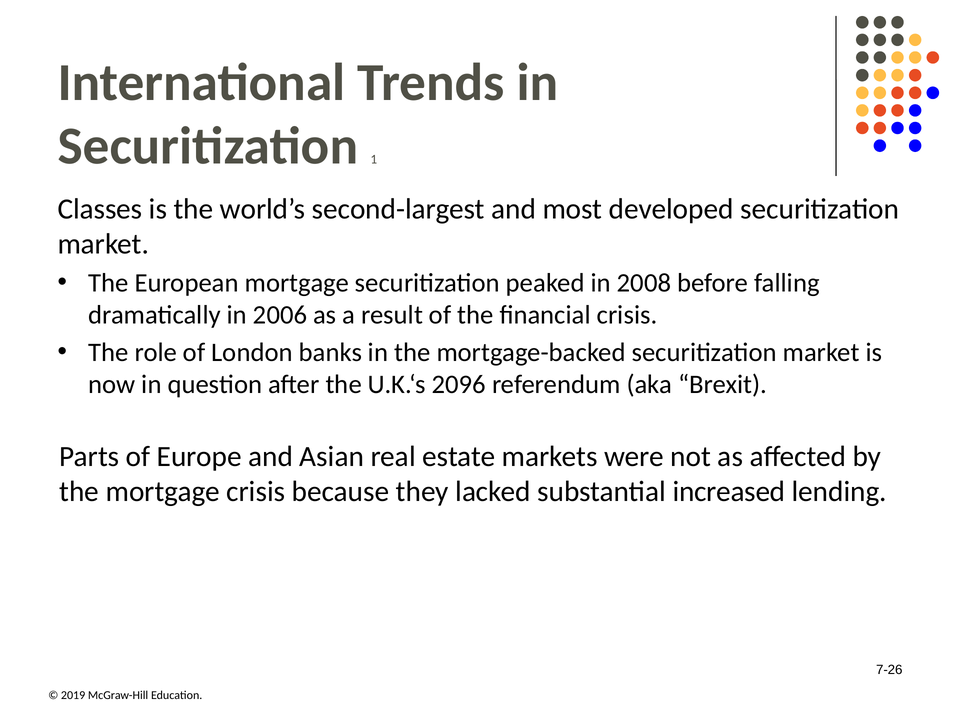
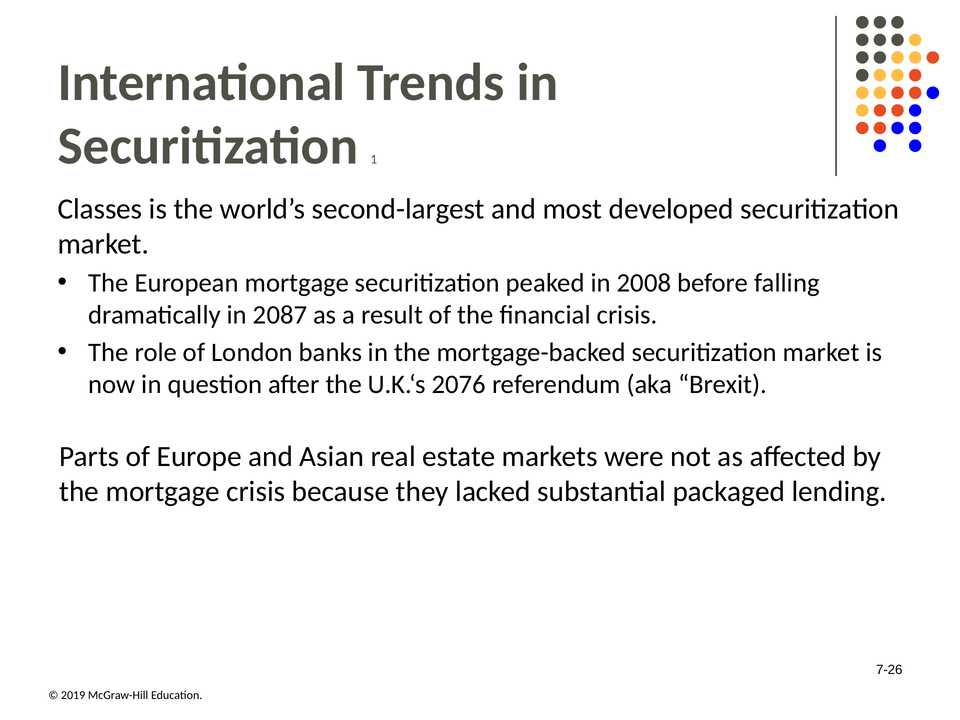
2006: 2006 -> 2087 (280, 315)
2096: 2096 -> 2076 (459, 384)
increased: increased -> packaged (729, 492)
